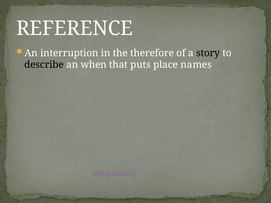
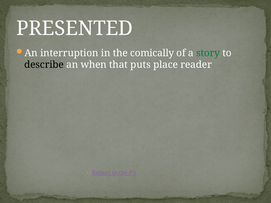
REFERENCE: REFERENCE -> PRESENTED (75, 29)
therefore: therefore -> comically (152, 53)
story colour: black -> green (208, 53)
names: names -> reader (196, 65)
